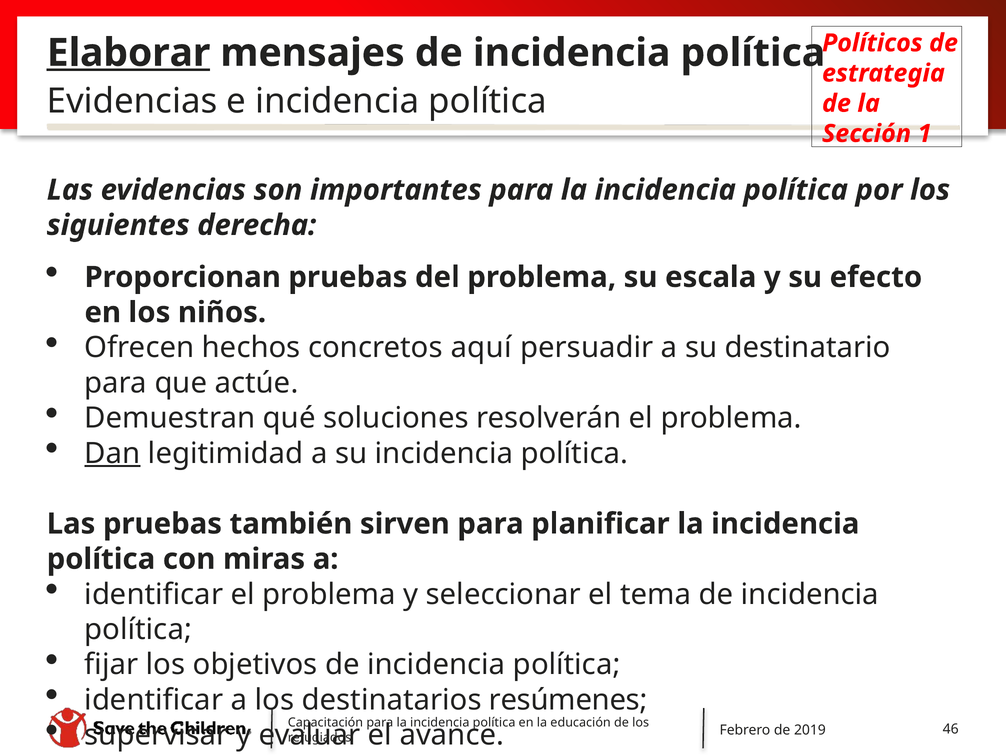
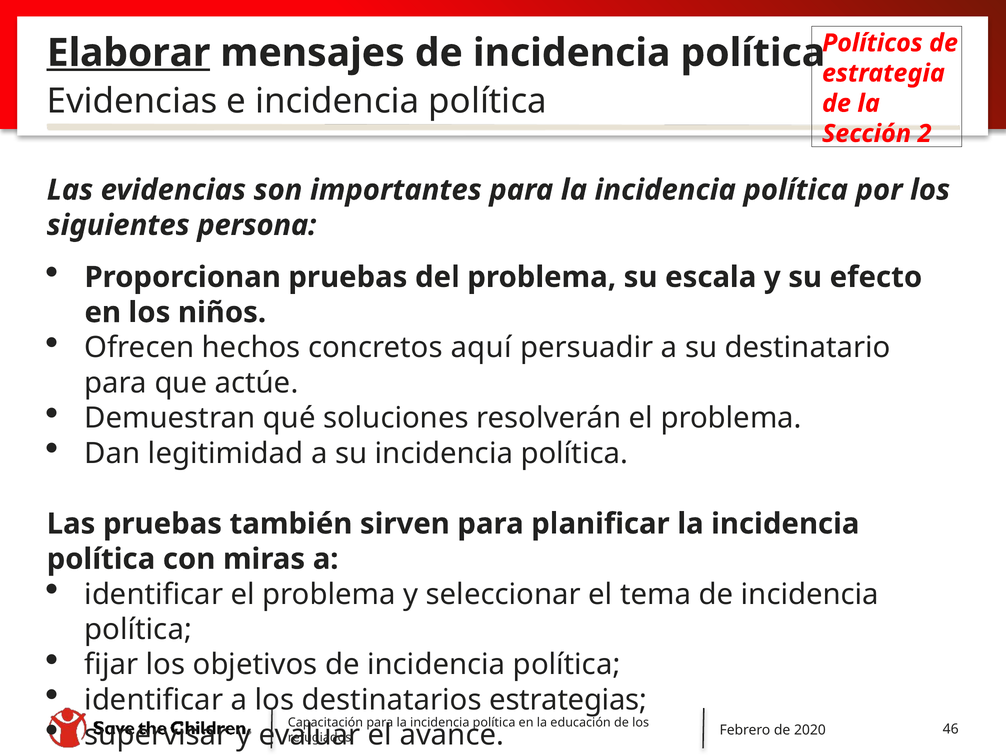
1: 1 -> 2 (925, 134)
derecha: derecha -> persona (257, 225)
Dan underline: present -> none (112, 453)
resúmenes: resúmenes -> estrategias (568, 700)
2019: 2019 -> 2020 (810, 730)
